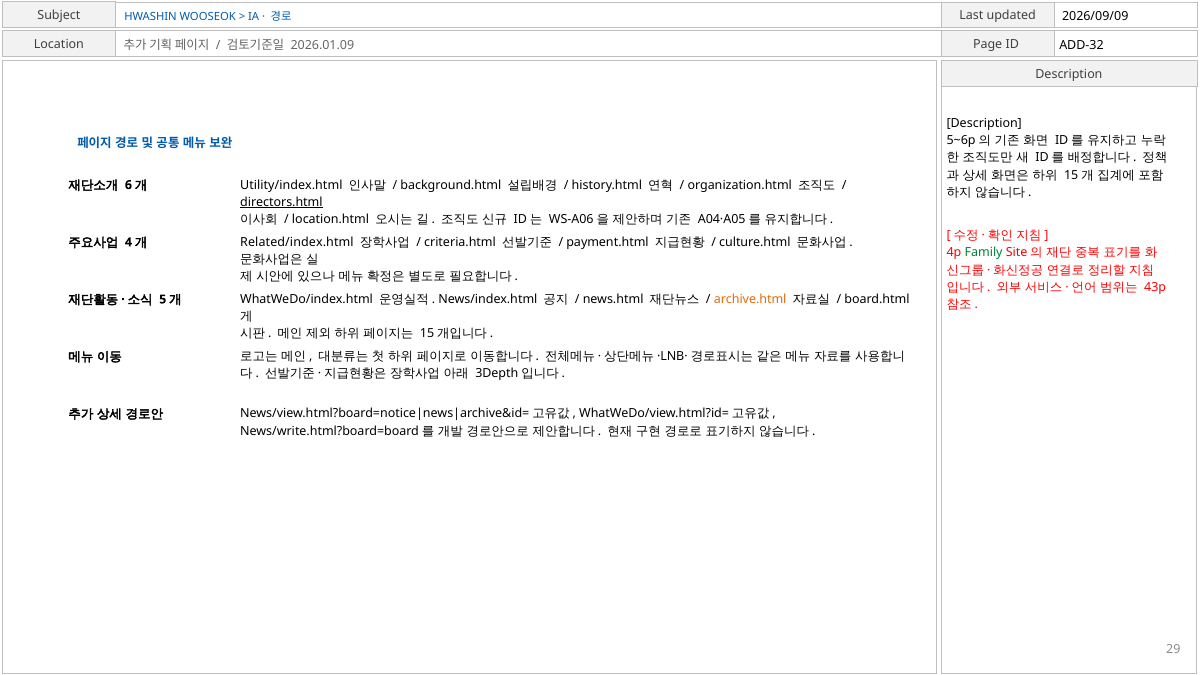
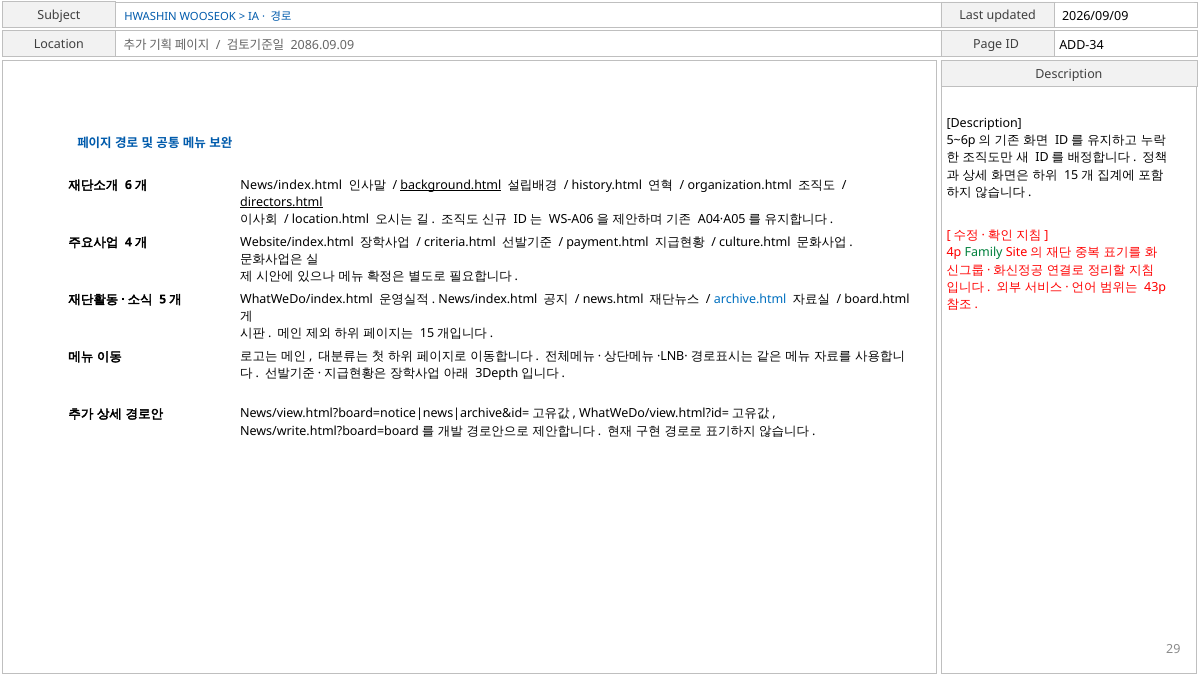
2026.01.09: 2026.01.09 -> 2086.09.09 (322, 45)
ADD-32: ADD-32 -> ADD-34 (1081, 45)
Utility/index.html: Utility/index.html -> News/index.html (291, 185)
background.html underline: none -> present (451, 185)
Related/index.html: Related/index.html -> Website/index.html (297, 242)
archive.html colour: orange -> blue (750, 300)
